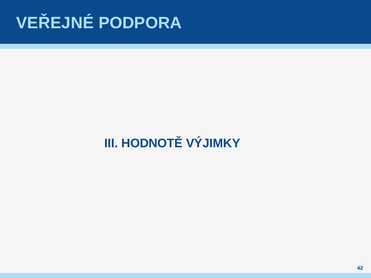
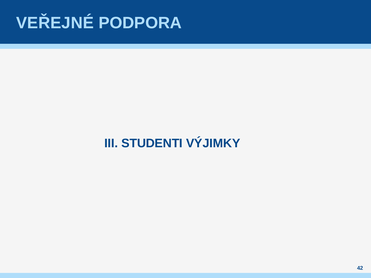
HODNOTĚ: HODNOTĚ -> STUDENTI (152, 143)
